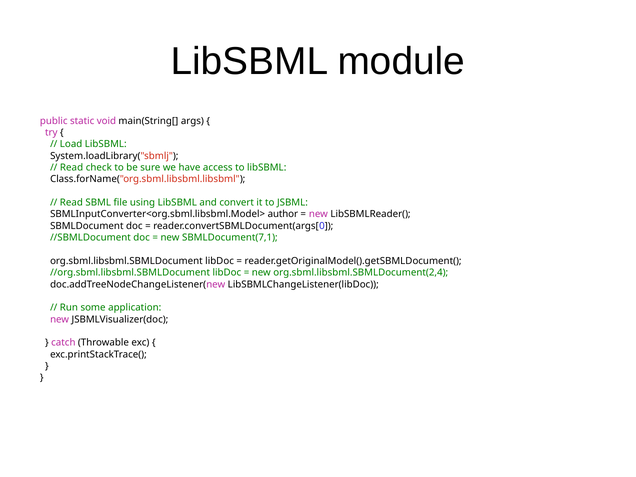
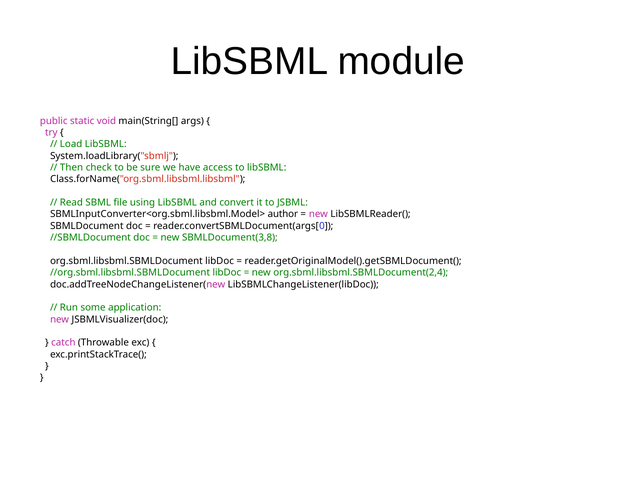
Read: Read -> Then (71, 168)
SBMLDocument(7,1: SBMLDocument(7,1 -> SBMLDocument(3,8 (230, 238)
